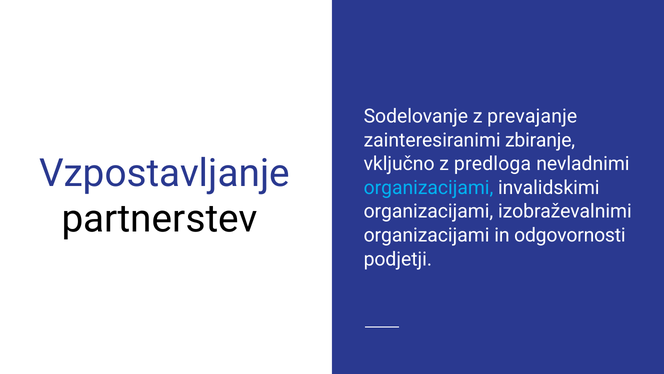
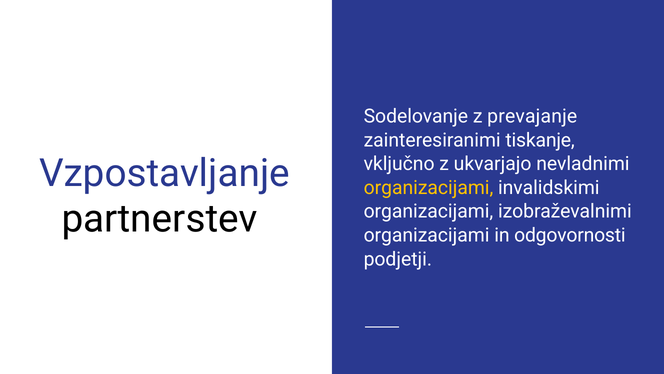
zbiranje: zbiranje -> tiskanje (540, 140)
predloga: predloga -> ukvarjajo (493, 164)
organizacijami colour: light blue -> yellow (428, 187)
